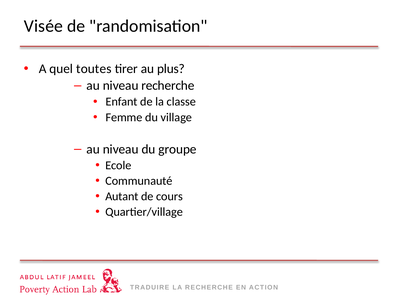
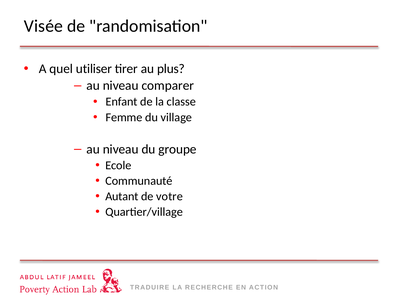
toutes: toutes -> utiliser (94, 69)
niveau recherche: recherche -> comparer (168, 86)
cours: cours -> votre (169, 197)
